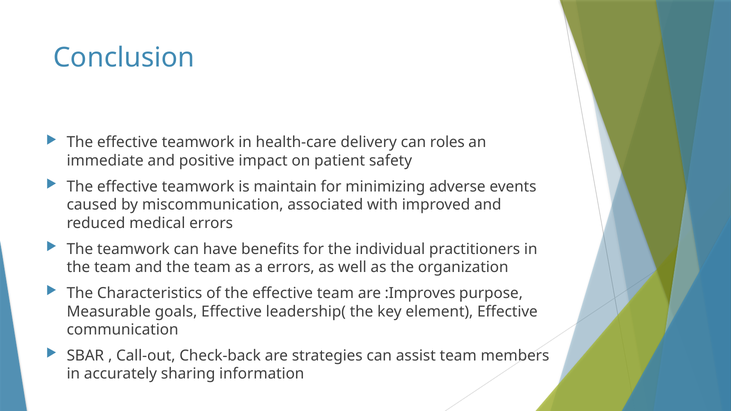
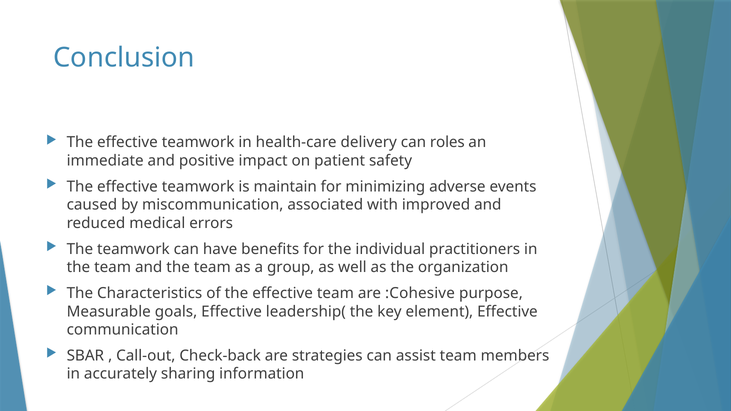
a errors: errors -> group (291, 267)
:Improves: :Improves -> :Cohesive (420, 293)
